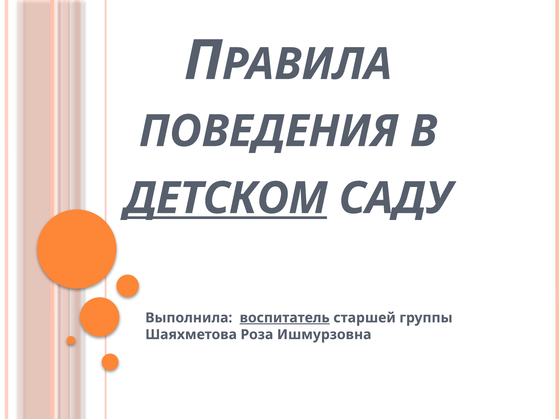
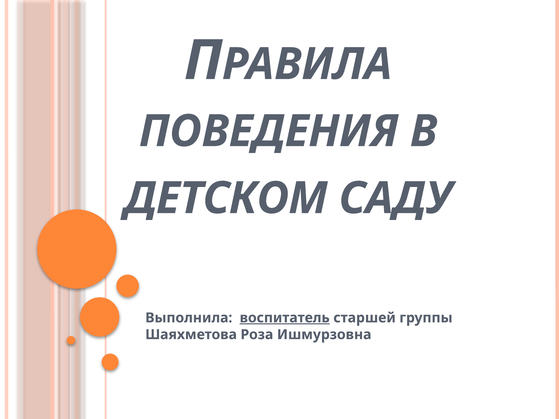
ДЕТСКОМ underline: present -> none (226, 199)
